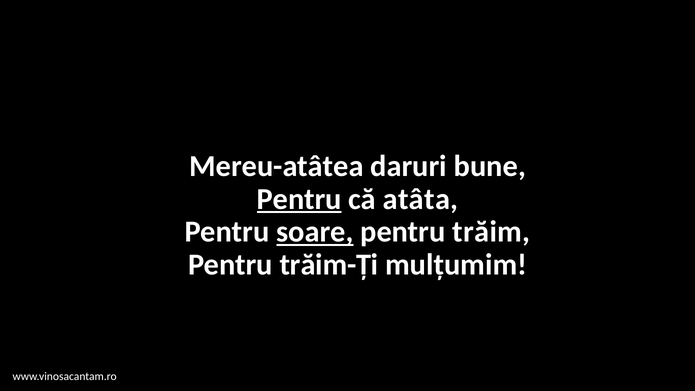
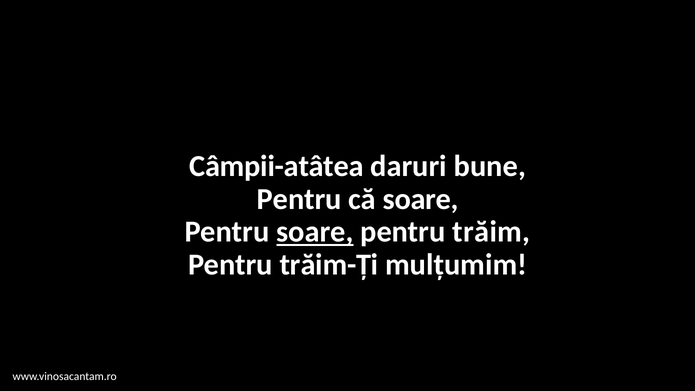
Mereu-atâtea: Mereu-atâtea -> Câmpii-atâtea (277, 166)
Pentru underline: present -> none (299, 199)
că atâta: atâta -> soare (421, 199)
